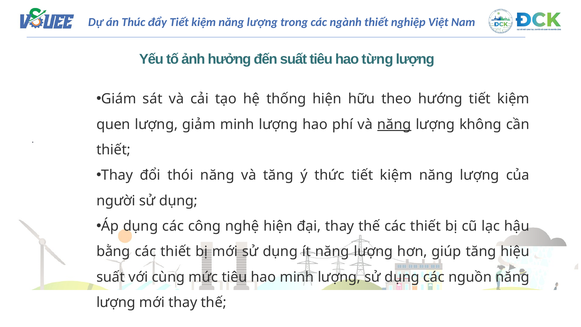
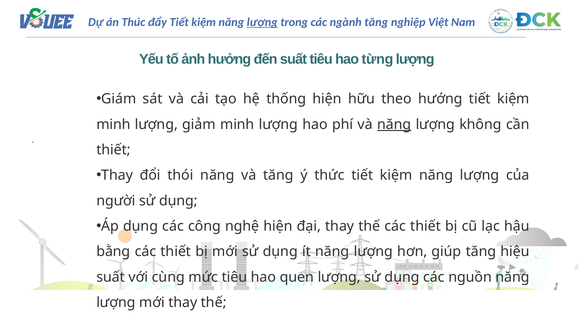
lượng underline: none -> present (262, 22)
thiết: thiết -> tăng (376, 22)
quen: quen -> minh (113, 124)
hao minh: minh -> quen (297, 277)
